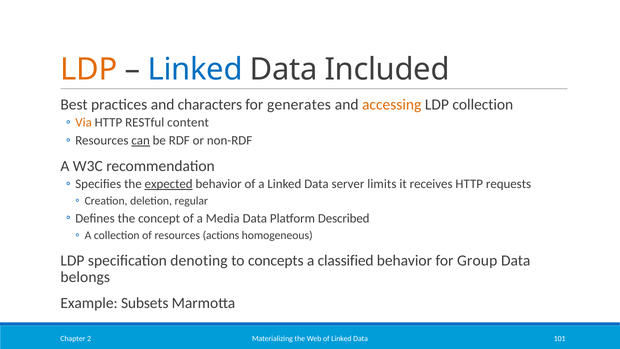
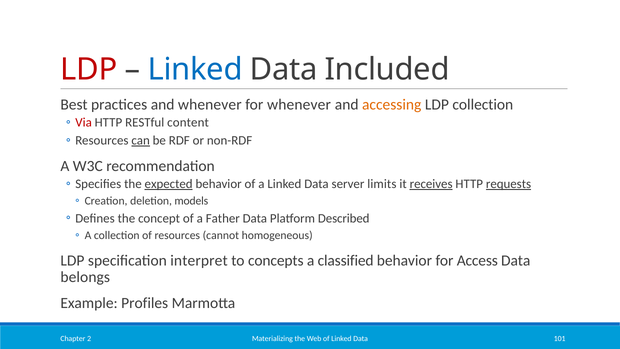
LDP colour: orange -> red (89, 69)
and characters: characters -> whenever (210, 104)
for generates: generates -> whenever (299, 104)
Via colour: orange -> red (84, 122)
receives underline: none -> present (431, 184)
requests underline: none -> present (509, 184)
regular: regular -> models (191, 201)
Media: Media -> Father (223, 218)
actions: actions -> cannot (221, 235)
denoting: denoting -> interpret (199, 260)
Group: Group -> Access (477, 260)
Subsets: Subsets -> Profiles (145, 303)
